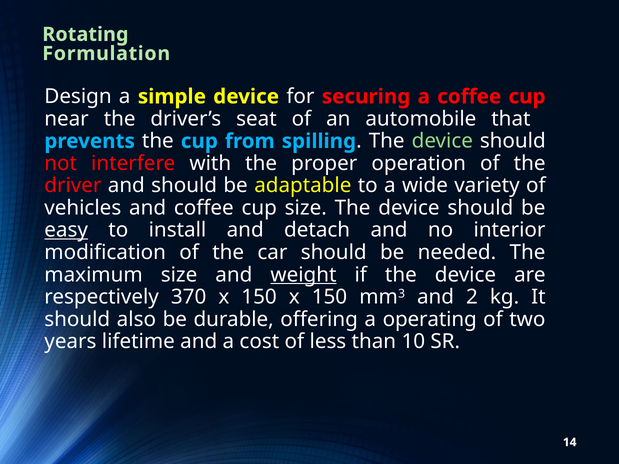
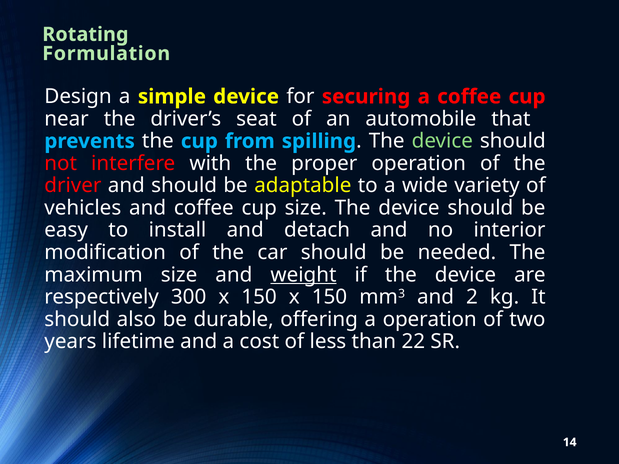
easy underline: present -> none (66, 230)
370: 370 -> 300 (189, 297)
a operating: operating -> operation (430, 319)
10: 10 -> 22 (413, 342)
